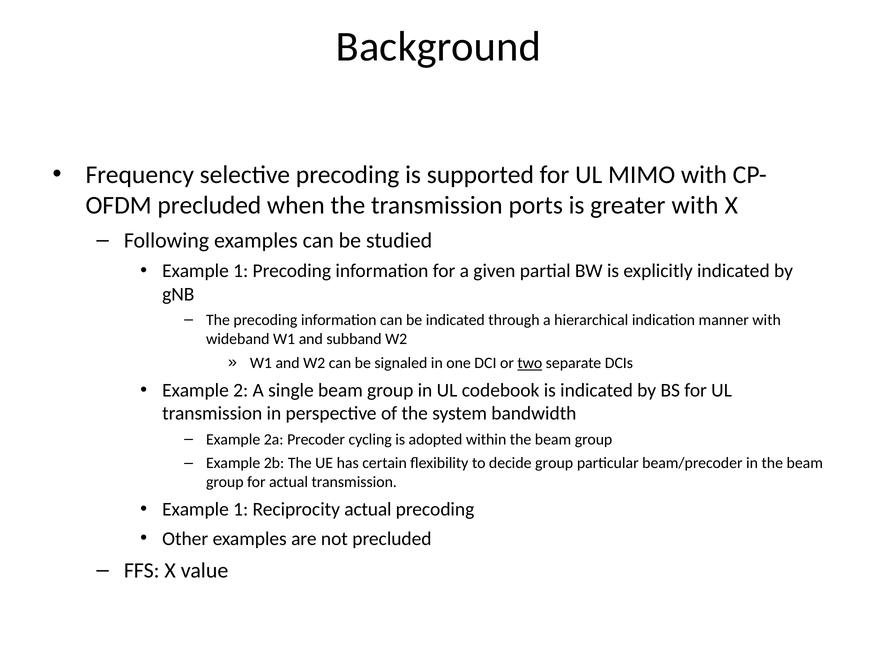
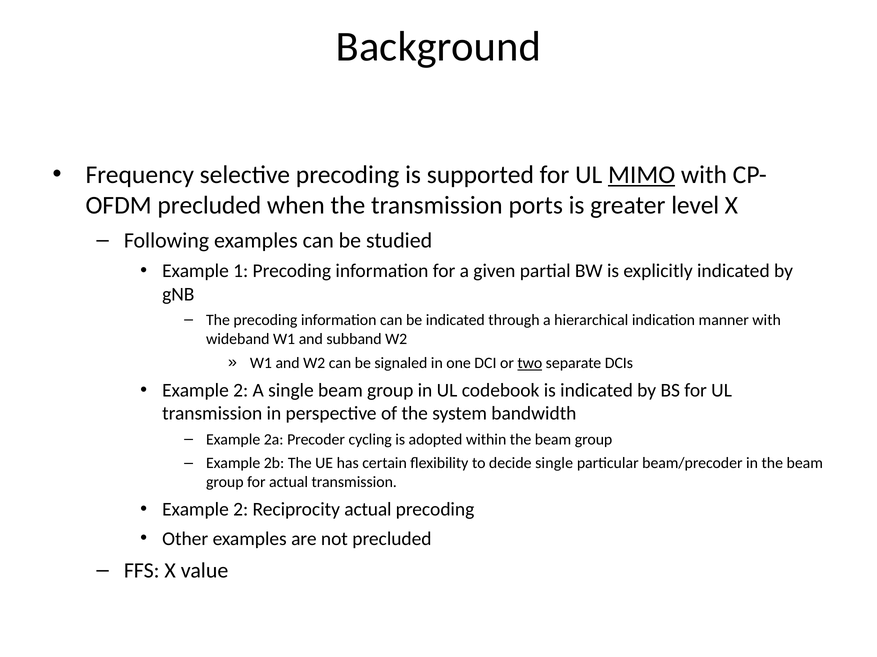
MIMO underline: none -> present (642, 175)
greater with: with -> level (695, 206)
decide group: group -> single (554, 464)
1: 1 -> 2 (241, 510)
